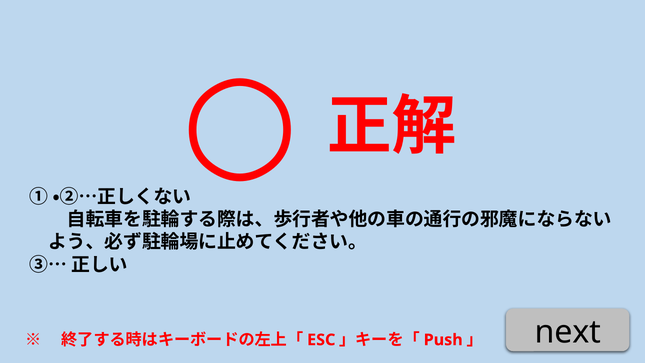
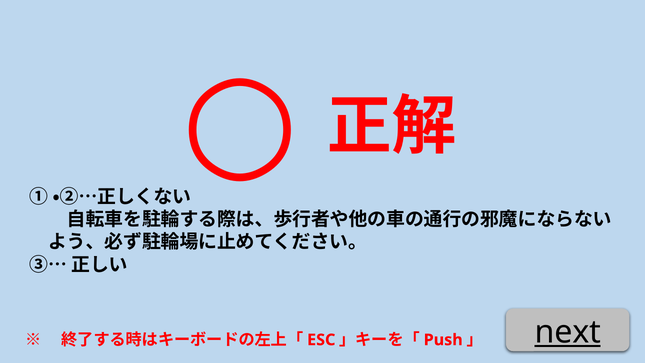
next underline: none -> present (568, 332)
